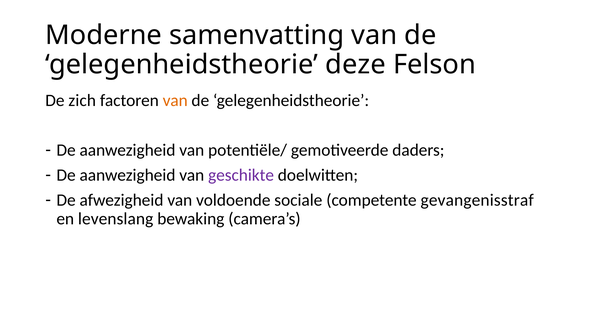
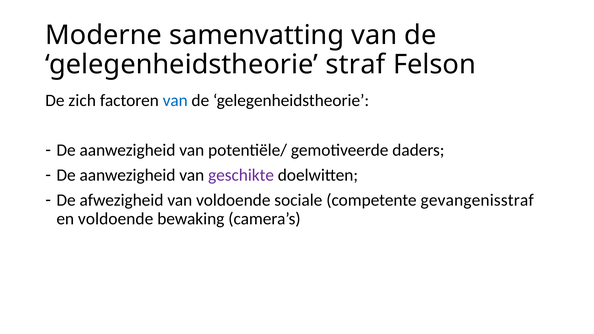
deze: deze -> straf (355, 65)
van colour: orange -> blue (175, 100)
en levenslang: levenslang -> voldoende (116, 219)
